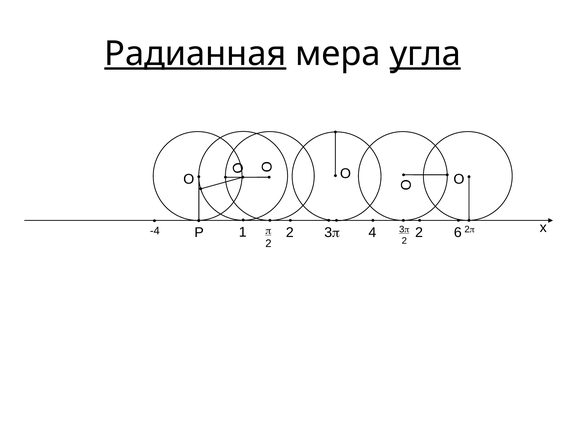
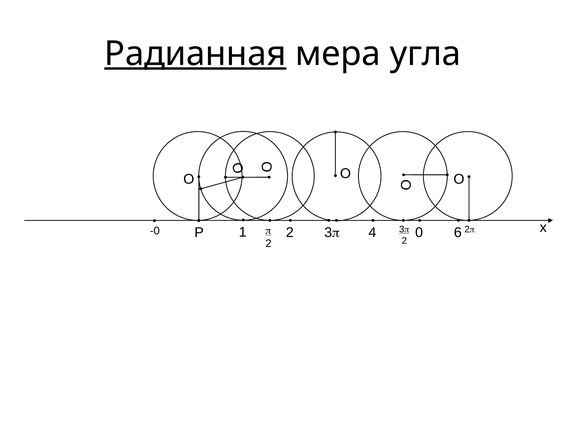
угла underline: present -> none (425, 54)
-4: -4 -> -0 (155, 231)
4 2: 2 -> 0 (419, 233)
